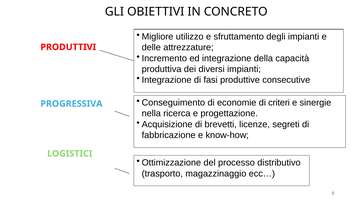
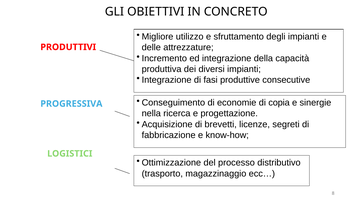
criteri: criteri -> copia (279, 103)
